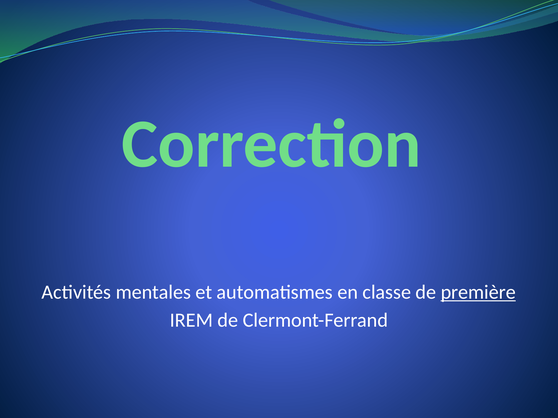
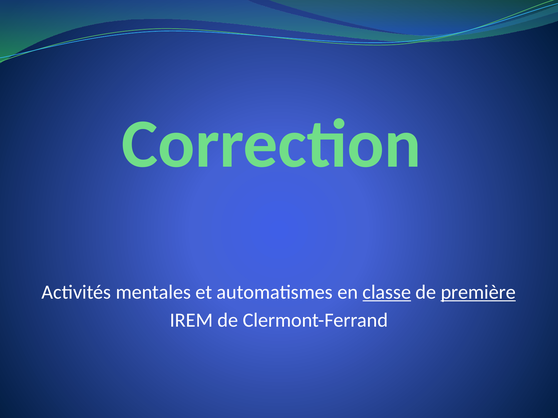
classe underline: none -> present (387, 292)
